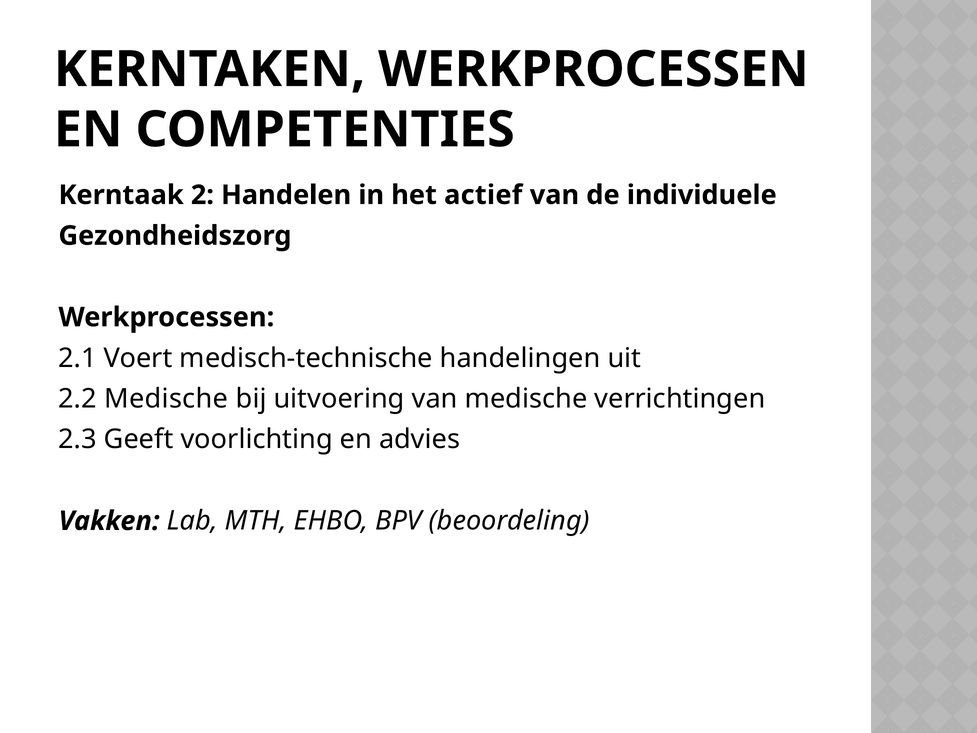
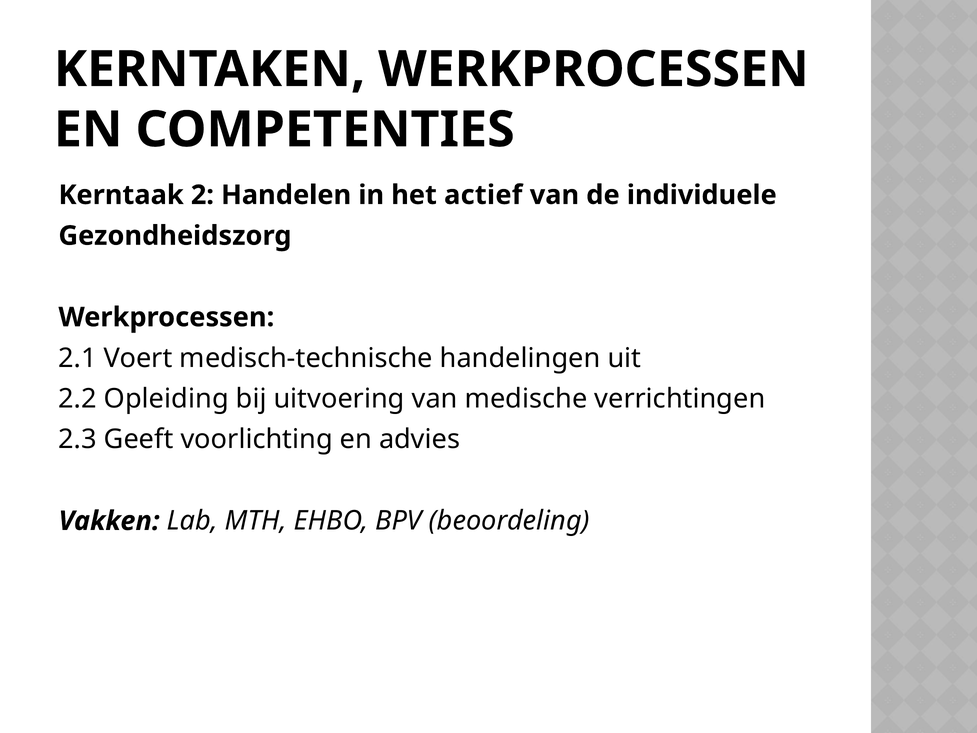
2.2 Medische: Medische -> Opleiding (166, 399)
